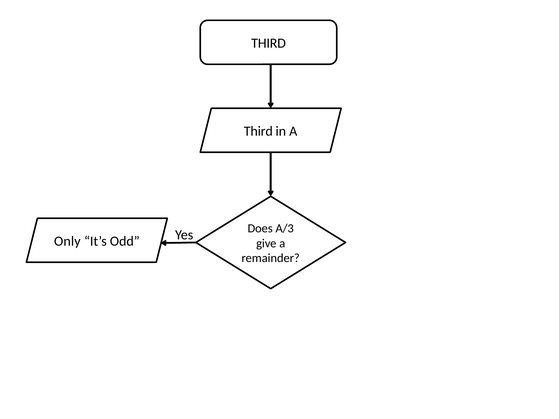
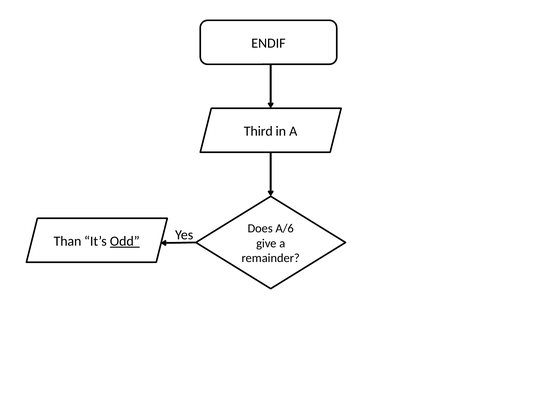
THIRD: THIRD -> ENDIF (268, 43)
A/3: A/3 -> A/6 (285, 229)
Only: Only -> Than (67, 241)
Odd underline: none -> present (125, 241)
